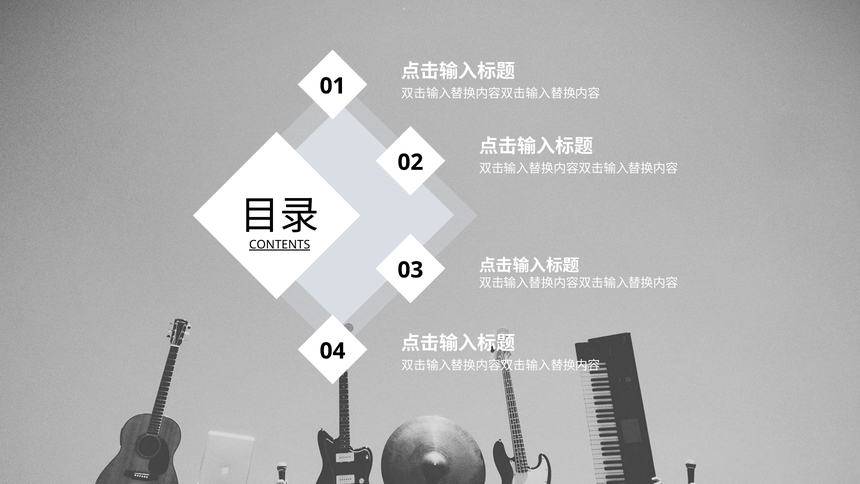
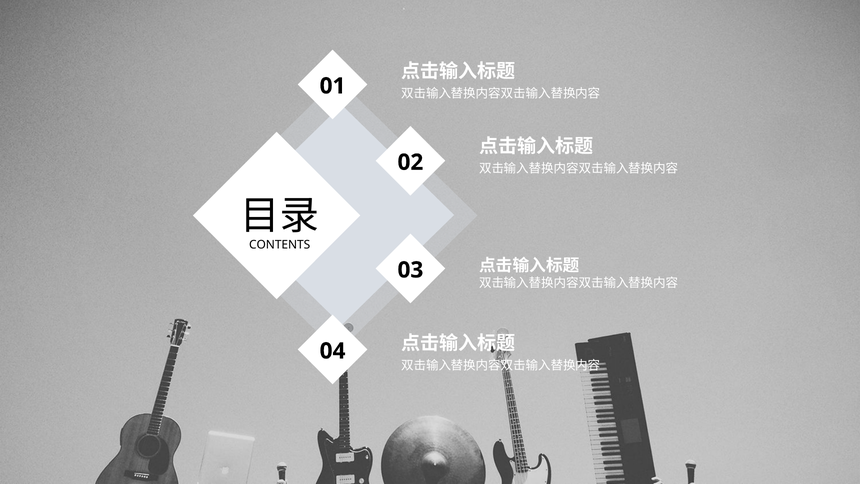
CONTENTS underline: present -> none (280, 245)
